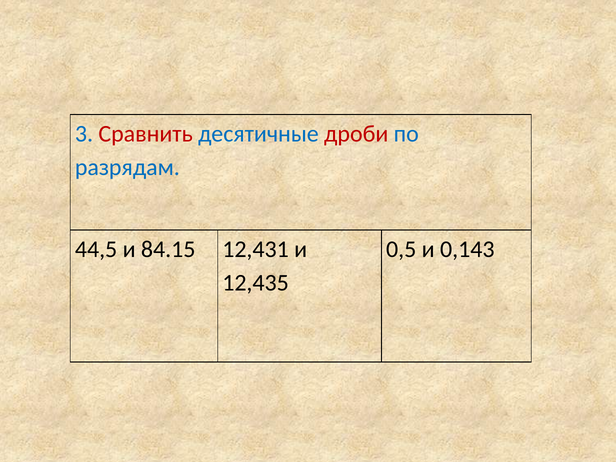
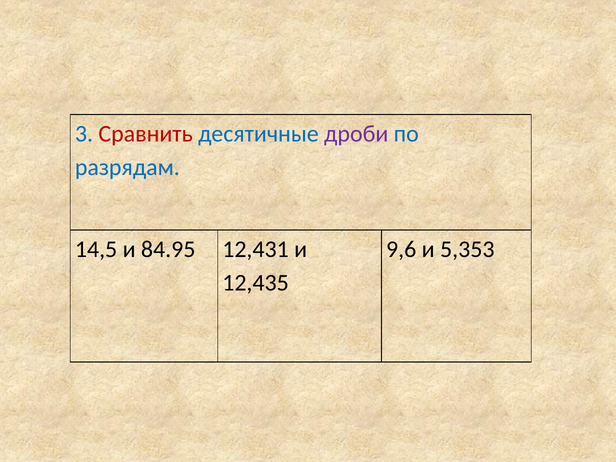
дроби colour: red -> purple (356, 134)
44,5: 44,5 -> 14,5 (96, 249)
84.15: 84.15 -> 84.95 (168, 249)
0,5: 0,5 -> 9,6 (401, 249)
0,143: 0,143 -> 5,353 (467, 249)
